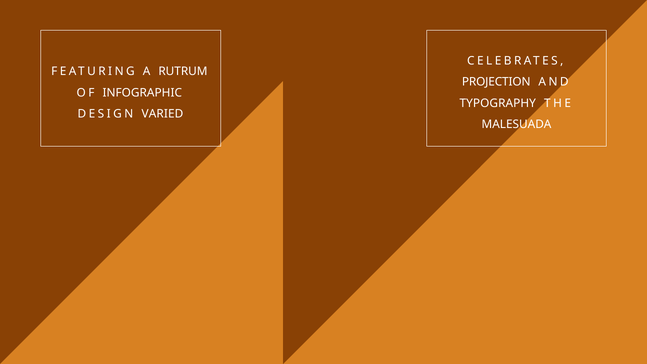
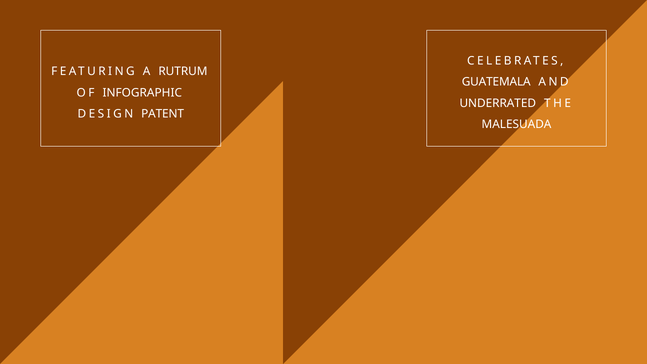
PROJECTION: PROJECTION -> GUATEMALA (496, 82)
TYPOGRAPHY: TYPOGRAPHY -> UNDERRATED (498, 103)
VARIED: VARIED -> PATENT (163, 114)
